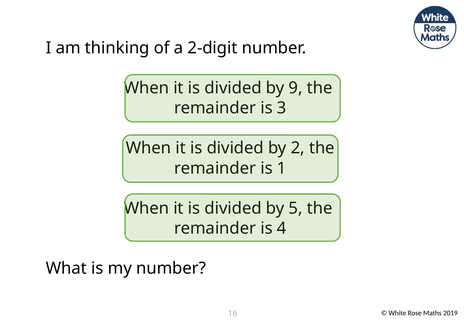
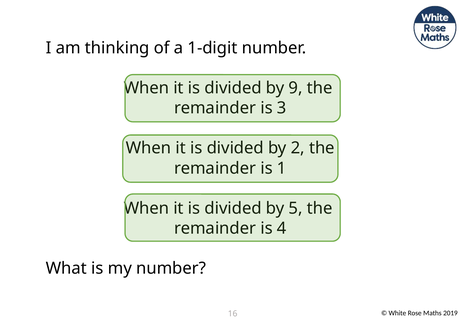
2-digit: 2-digit -> 1-digit (213, 48)
